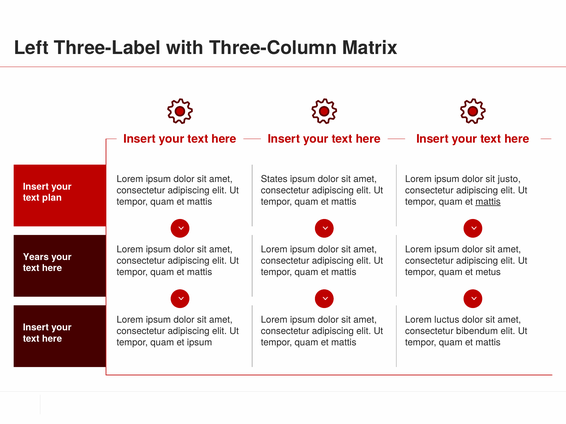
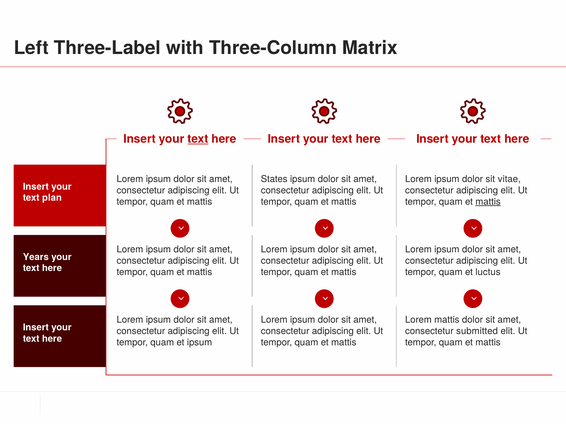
text underline: none -> present (198, 139)
justo: justo -> vitae (509, 179)
metus: metus -> luctus (488, 272)
Lorem luctus: luctus -> mattis (447, 320)
bibendum: bibendum -> submitted (477, 331)
